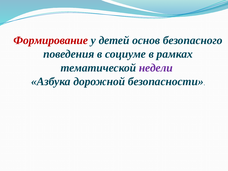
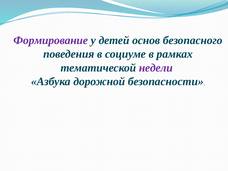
Формирование colour: red -> purple (51, 40)
